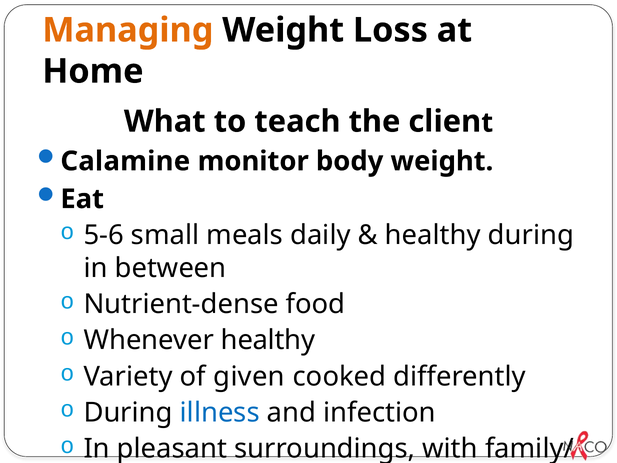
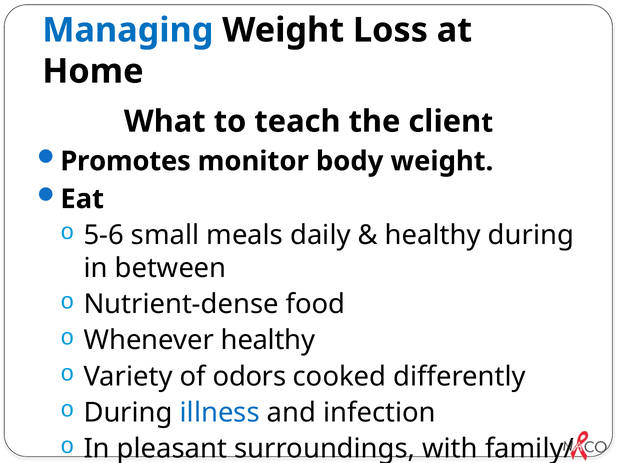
Managing colour: orange -> blue (128, 30)
Calamine: Calamine -> Promotes (126, 161)
given: given -> odors (249, 376)
